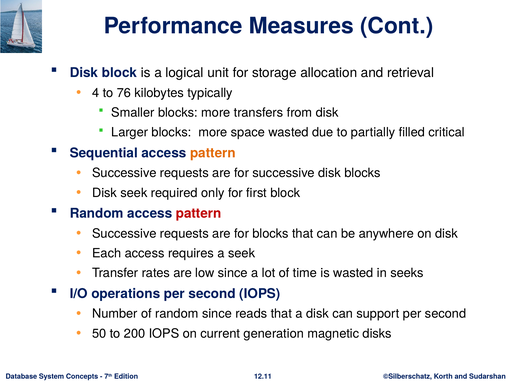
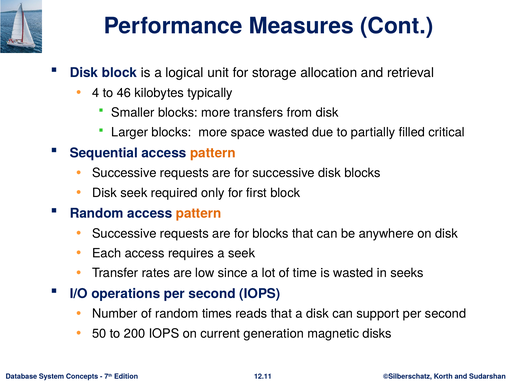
76: 76 -> 46 (124, 93)
pattern colour: red -> orange (199, 213)
random since: since -> times (217, 314)
